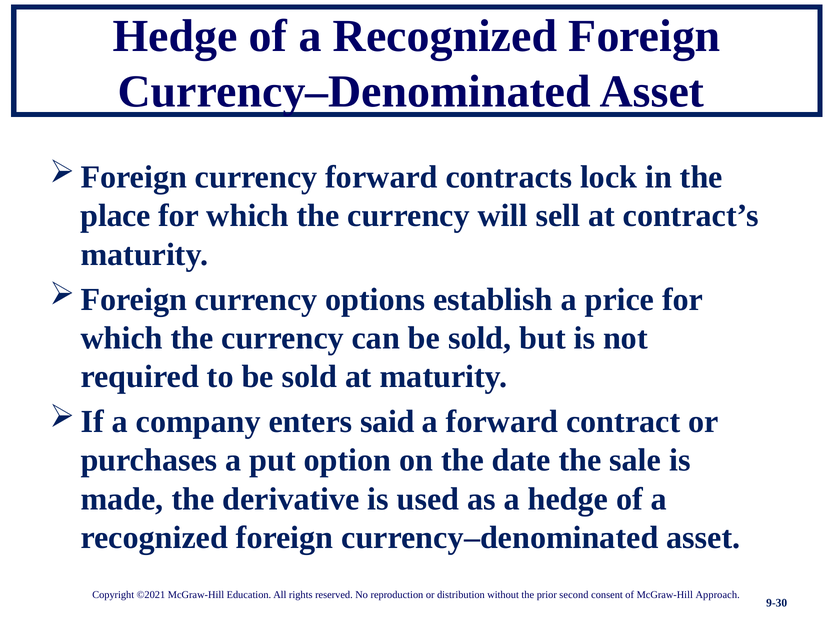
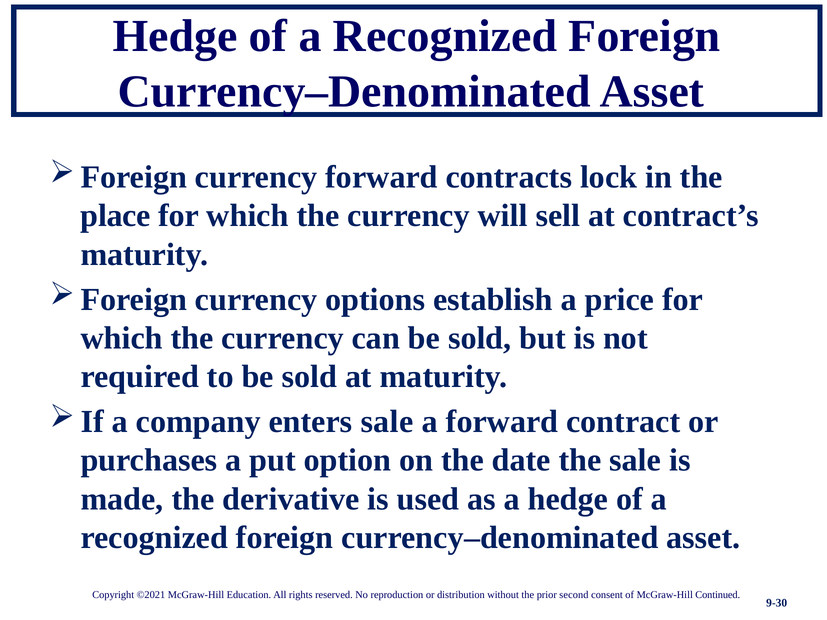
enters said: said -> sale (387, 422)
Approach: Approach -> Continued (718, 595)
